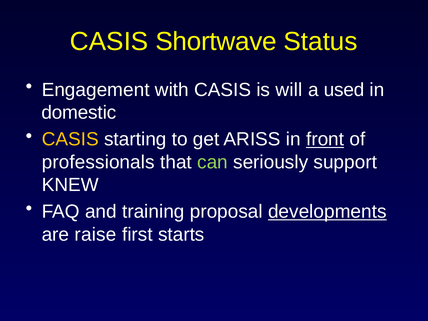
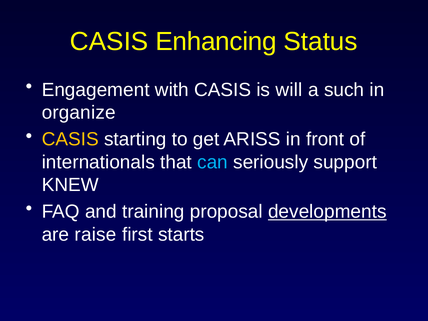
Shortwave: Shortwave -> Enhancing (216, 41)
used: used -> such (344, 90)
domestic: domestic -> organize (79, 113)
front underline: present -> none (325, 139)
professionals: professionals -> internationals (98, 162)
can colour: light green -> light blue (213, 162)
